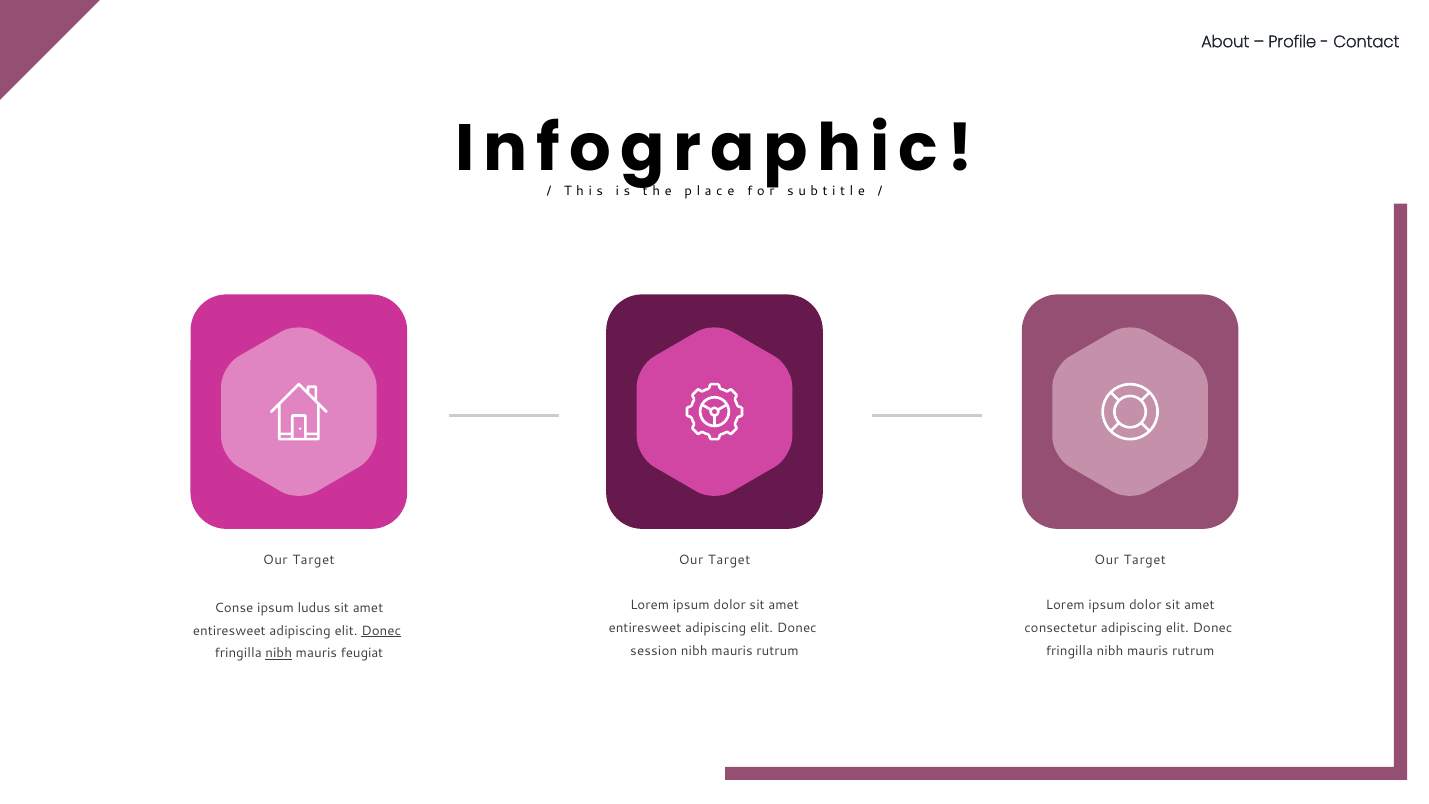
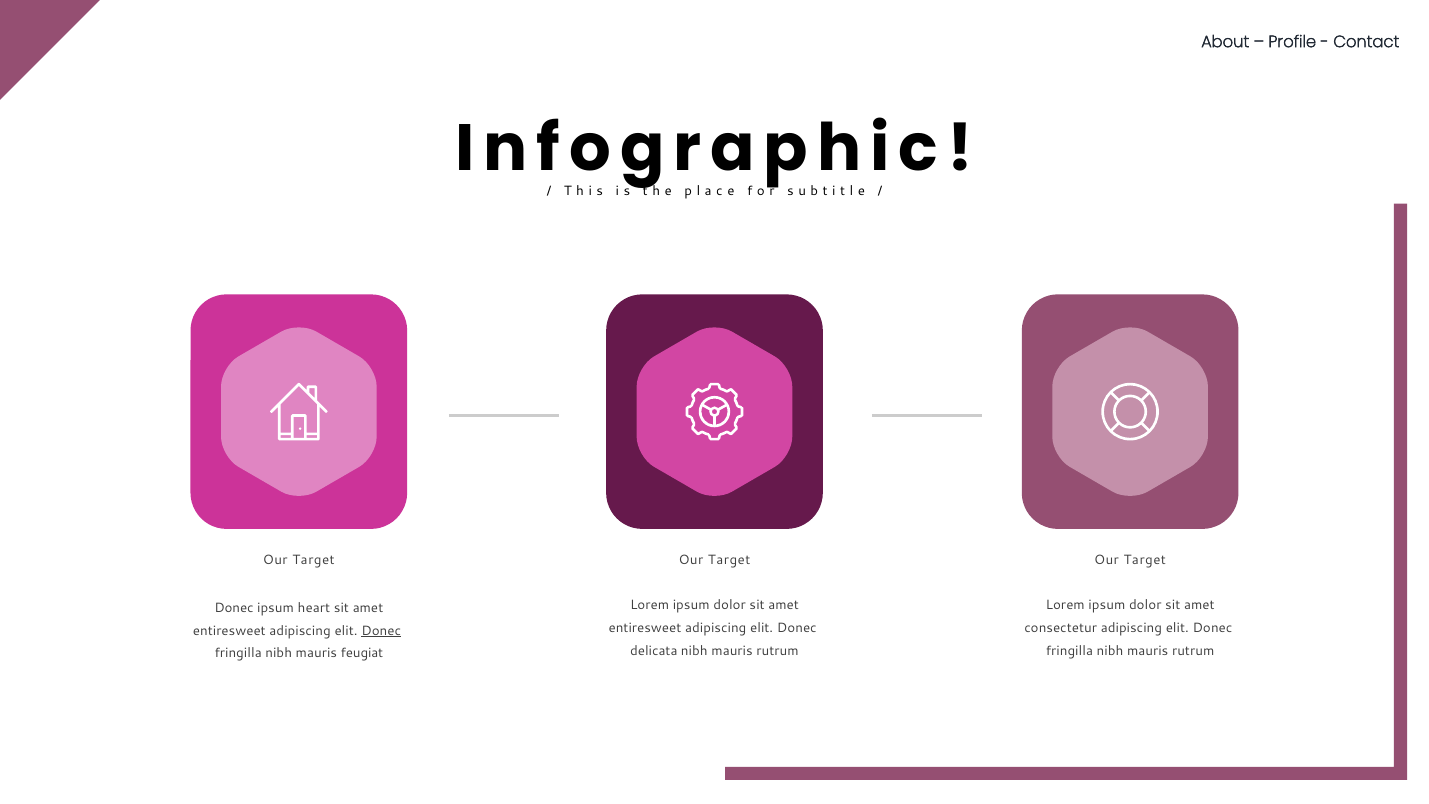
Conse: Conse -> Donec (234, 608)
ludus: ludus -> heart (314, 608)
session: session -> delicata (654, 650)
nibh underline: present -> none (279, 653)
